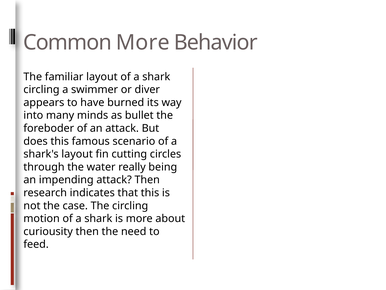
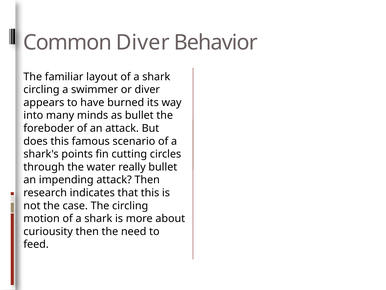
Common More: More -> Diver (143, 42)
shark's layout: layout -> points (77, 154)
really being: being -> bullet (163, 167)
